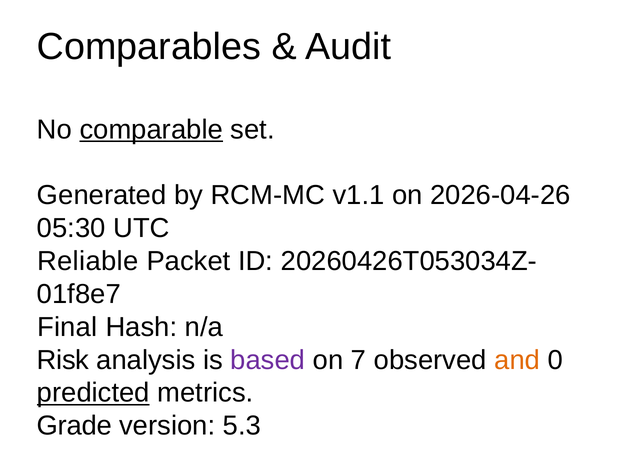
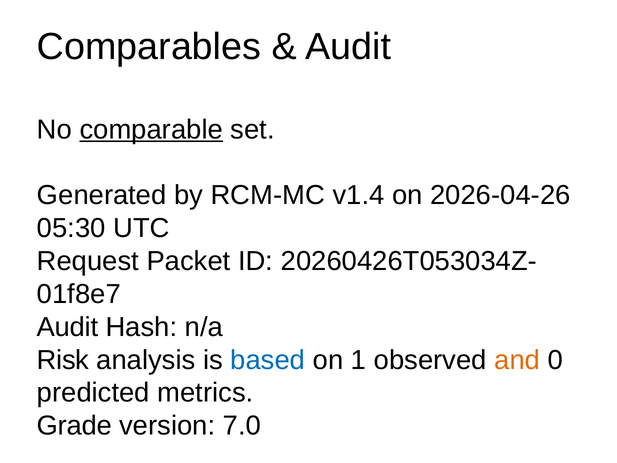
v1.1: v1.1 -> v1.4 (359, 195)
Reliable: Reliable -> Request (88, 261)
Final: Final -> Audit (68, 327)
based colour: purple -> blue (268, 360)
7: 7 -> 1 (359, 360)
predicted underline: present -> none (93, 393)
5.3: 5.3 -> 7.0 (242, 426)
